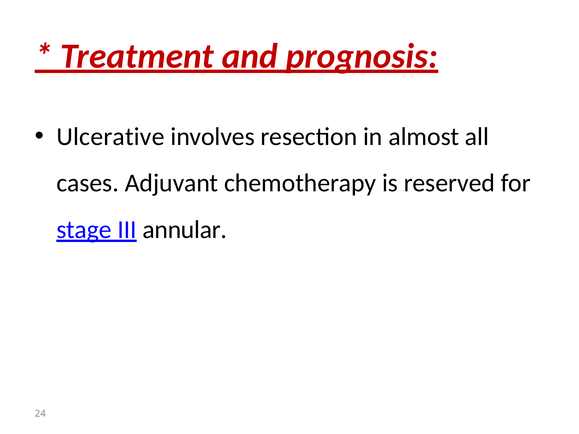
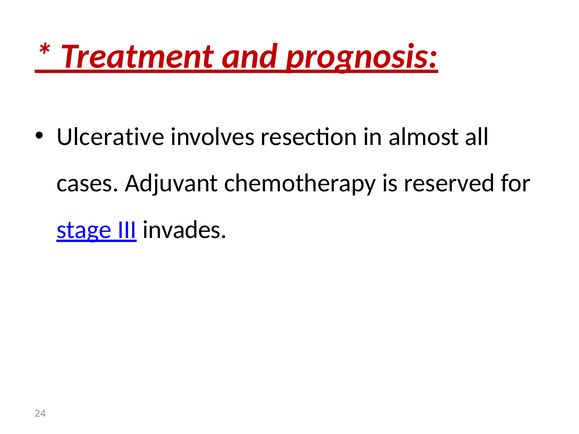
annular: annular -> invades (185, 230)
